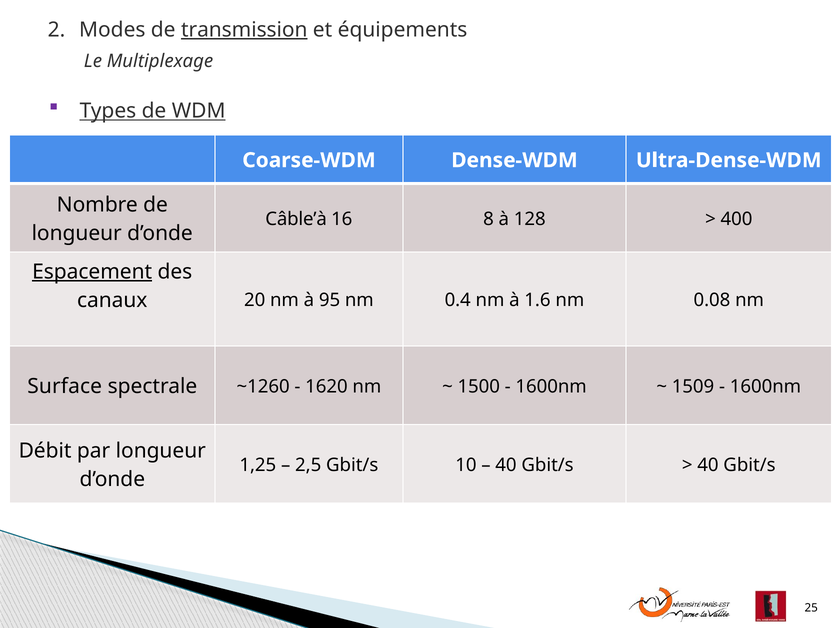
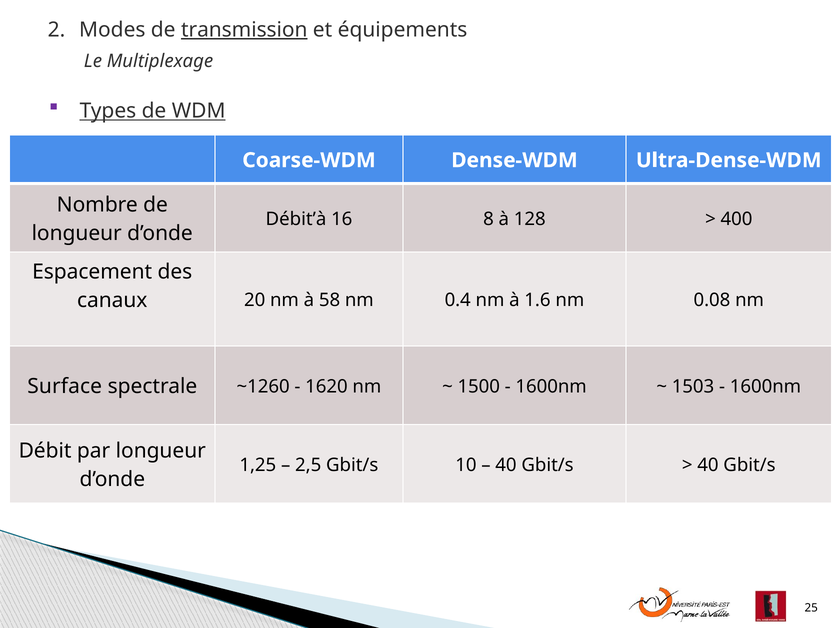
Câble’à: Câble’à -> Débit’à (296, 219)
Espacement underline: present -> none (92, 272)
95: 95 -> 58 (330, 300)
1509: 1509 -> 1503 (693, 387)
